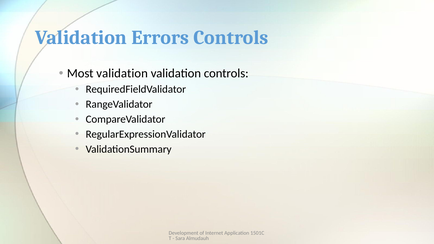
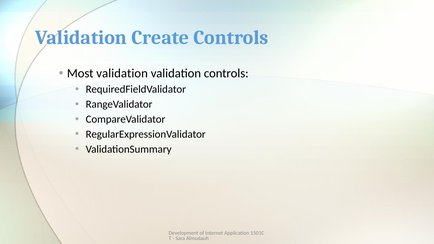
Errors: Errors -> Create (160, 38)
